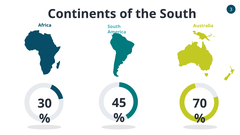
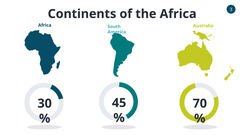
the South: South -> Africa (178, 14)
